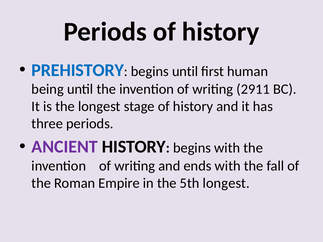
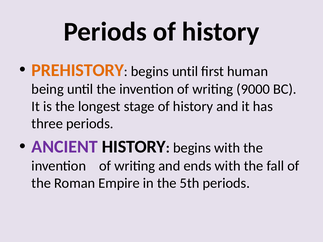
PREHISTORY colour: blue -> orange (78, 70)
2911: 2911 -> 9000 (253, 89)
5th longest: longest -> periods (226, 183)
